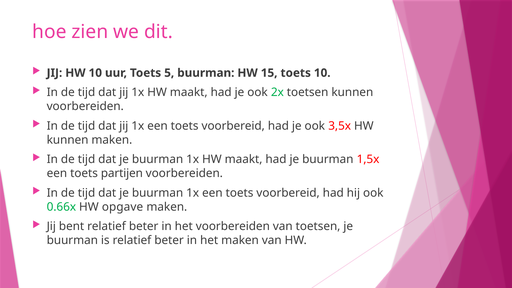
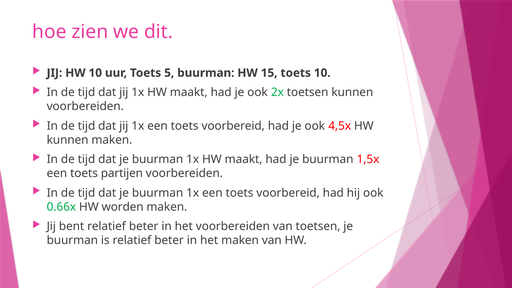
3,5x: 3,5x -> 4,5x (340, 126)
opgave: opgave -> worden (123, 207)
